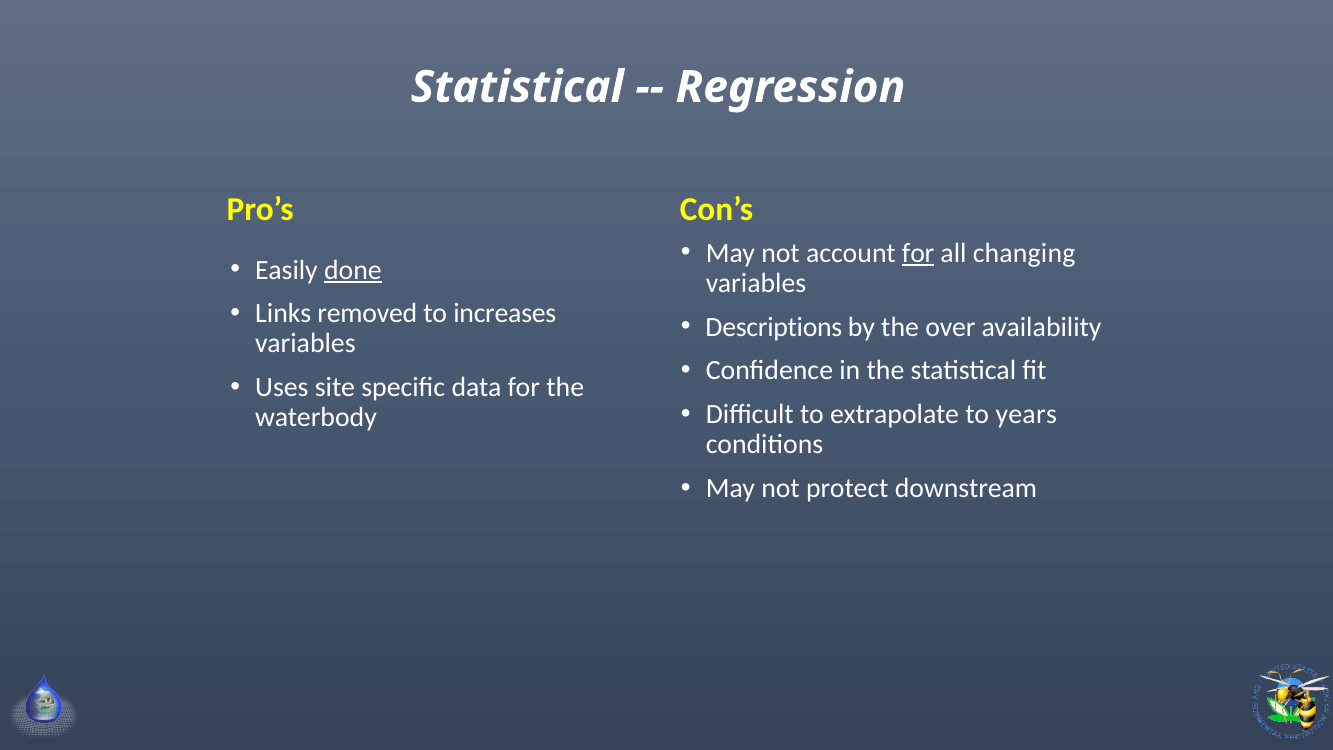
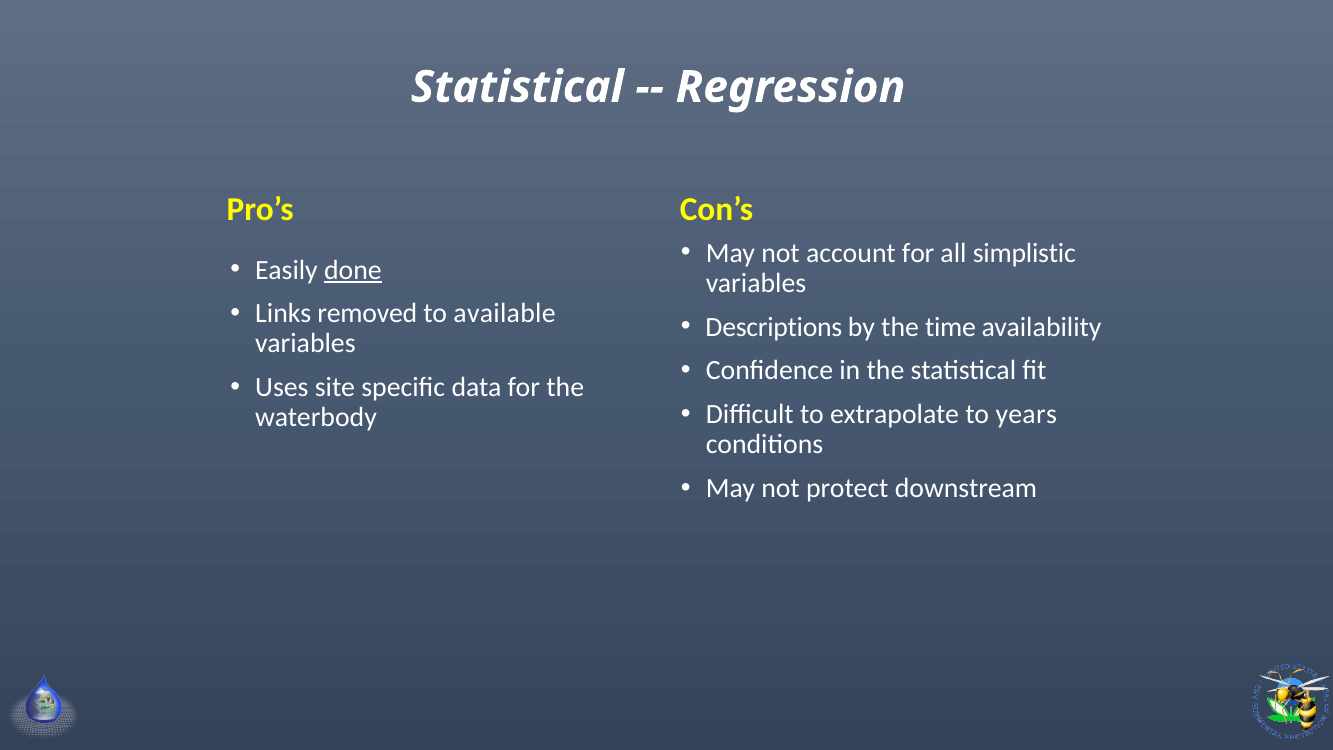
for underline: present -> none (918, 253)
changing: changing -> simplistic (1024, 253)
increases: increases -> available (505, 314)
over: over -> time (950, 327)
